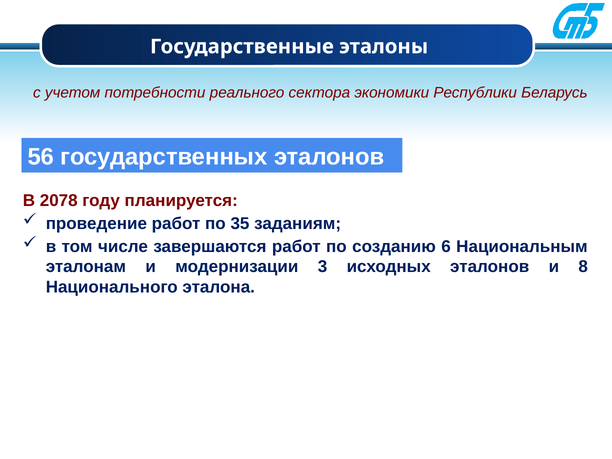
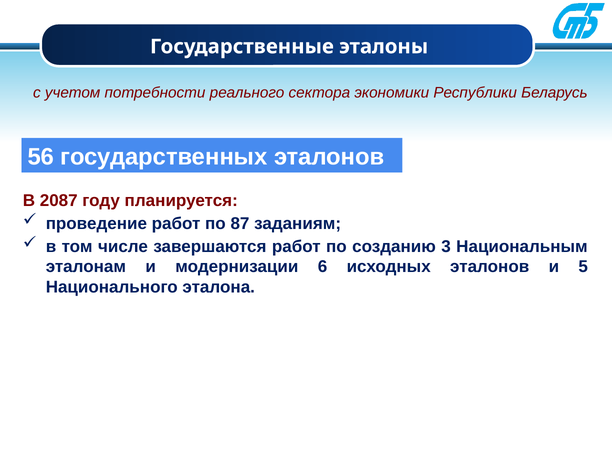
2078: 2078 -> 2087 (59, 201)
35: 35 -> 87 (240, 224)
6: 6 -> 3 (446, 246)
3: 3 -> 6 (322, 267)
8: 8 -> 5 (583, 267)
